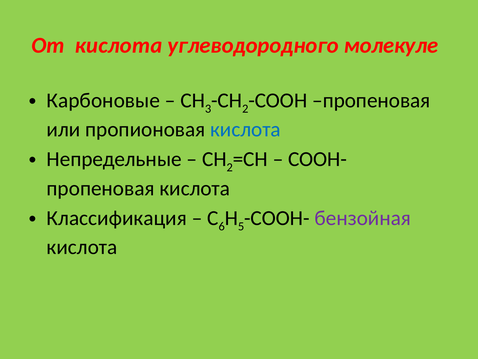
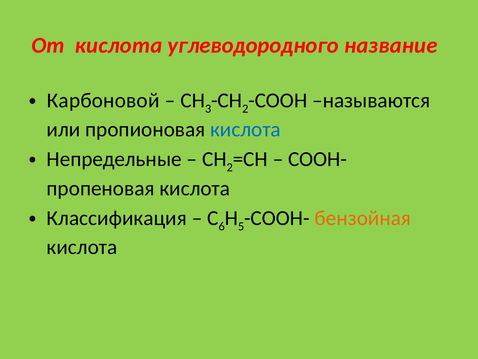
молекуле: молекуле -> название (391, 45)
Карбоновые: Карбоновые -> Карбоновой (103, 100)
пропеновая: пропеновая -> называются (371, 100)
бензойная colour: purple -> orange (363, 218)
